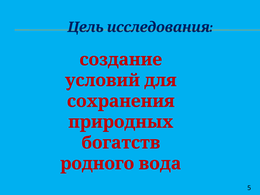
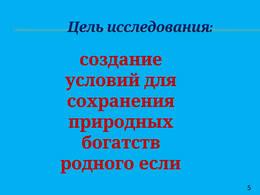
вода: вода -> если (160, 164)
